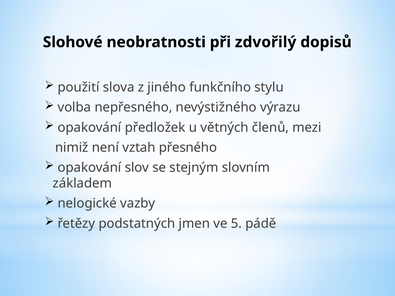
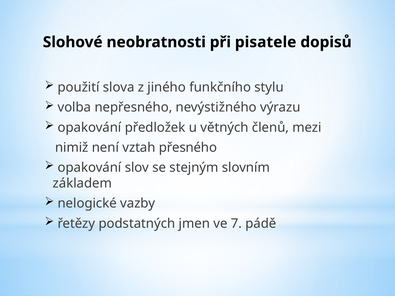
zdvořilý: zdvořilý -> pisatele (266, 42)
5: 5 -> 7 (236, 224)
